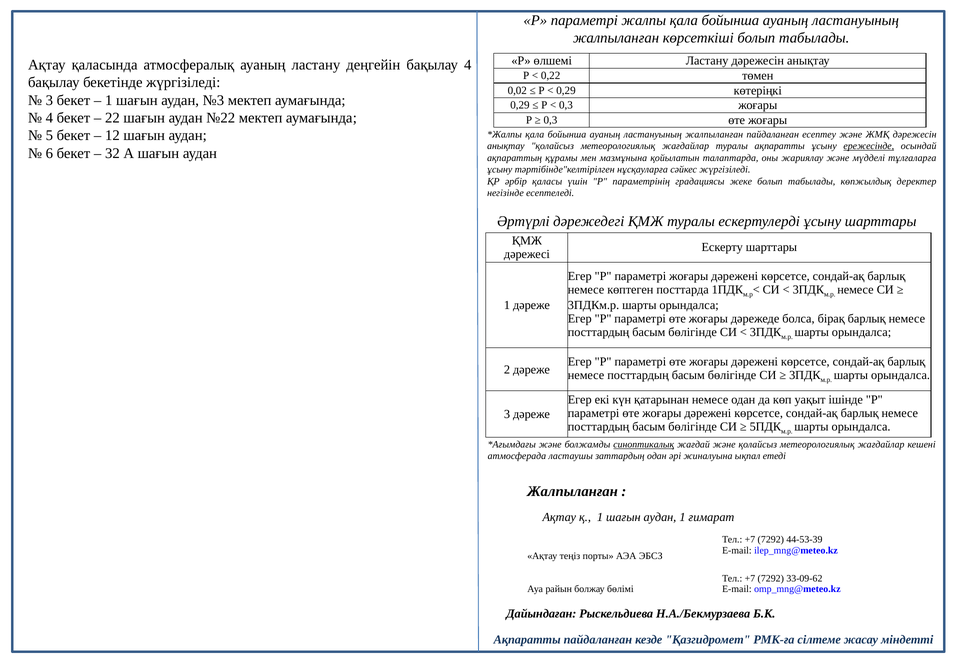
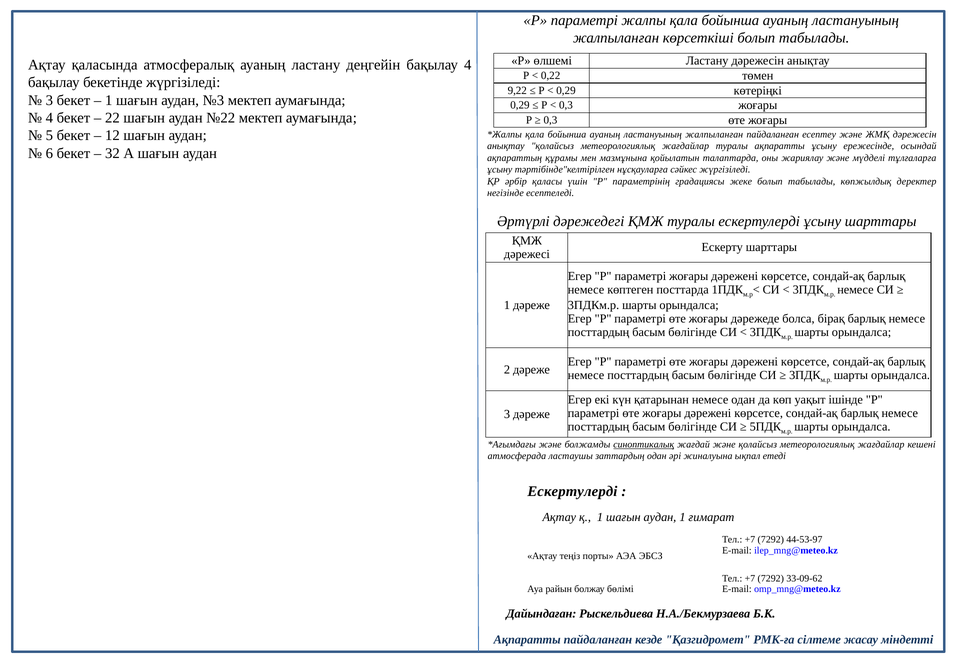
0,02: 0,02 -> 9,22 (517, 90)
ережесінде underline: present -> none (869, 146)
Жалпыланған: Жалпыланған -> Ескертулерді (572, 491)
44-53-39: 44-53-39 -> 44-53-97 (804, 539)
